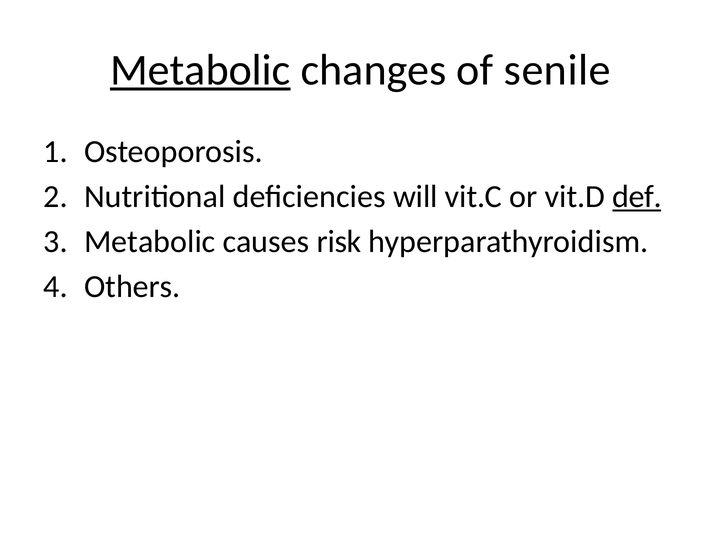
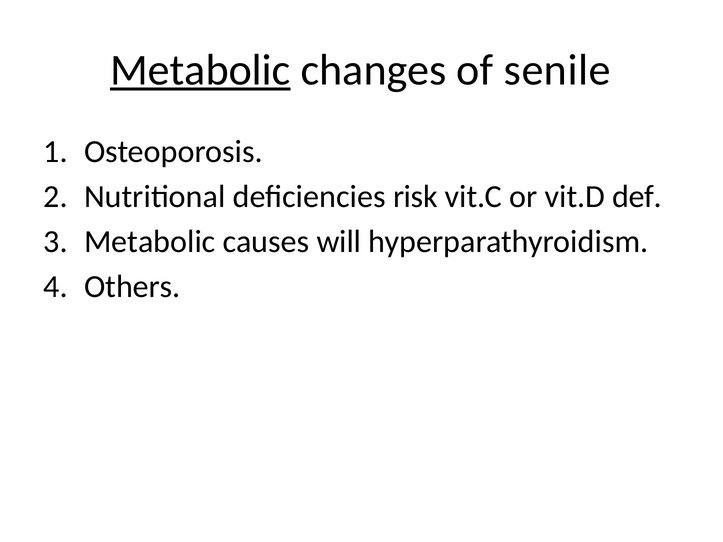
will: will -> risk (415, 197)
def underline: present -> none (637, 197)
risk: risk -> will (339, 242)
